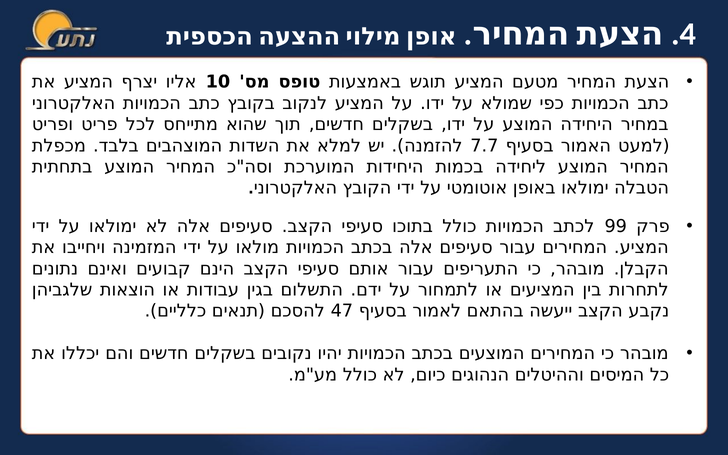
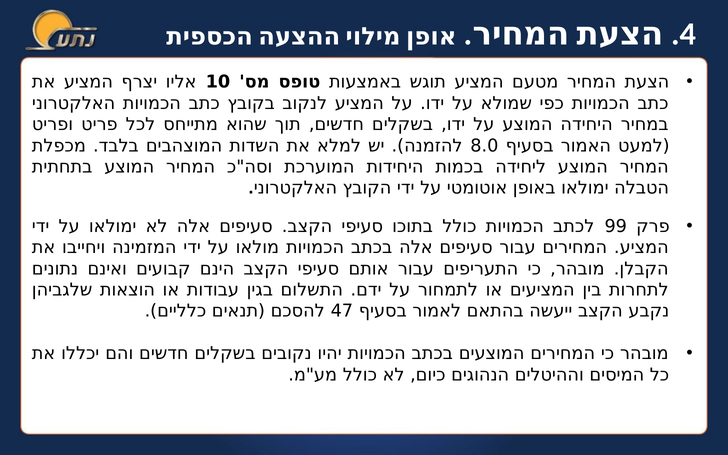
7.7: 7.7 -> 8.0 (484, 146)
